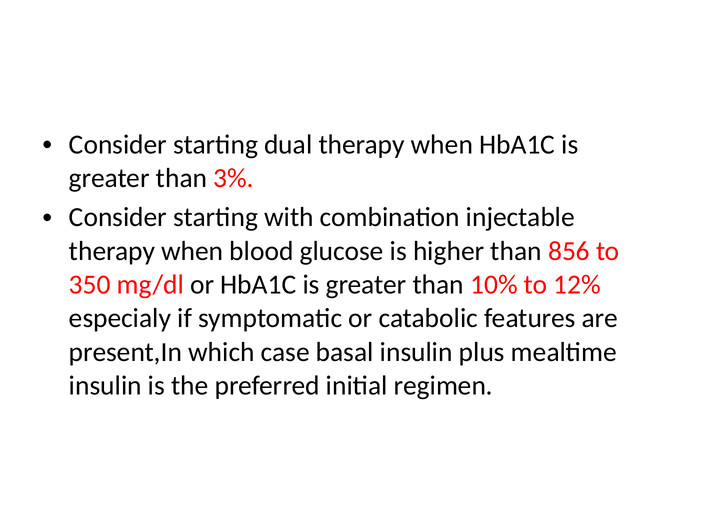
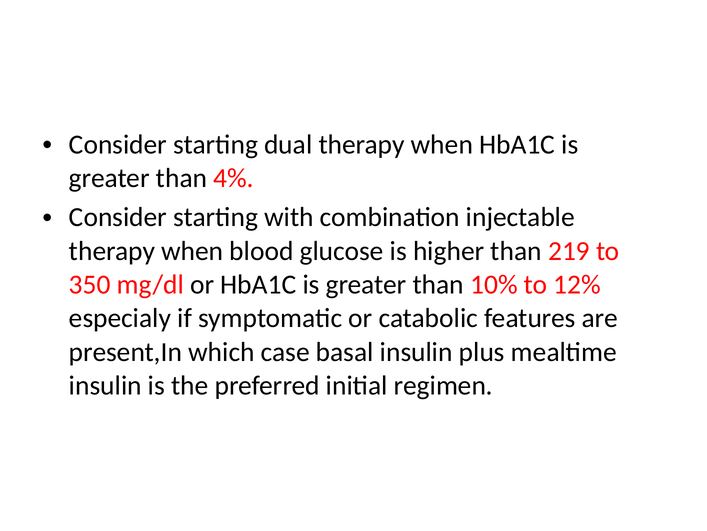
3%: 3% -> 4% (234, 178)
856: 856 -> 219 (569, 251)
